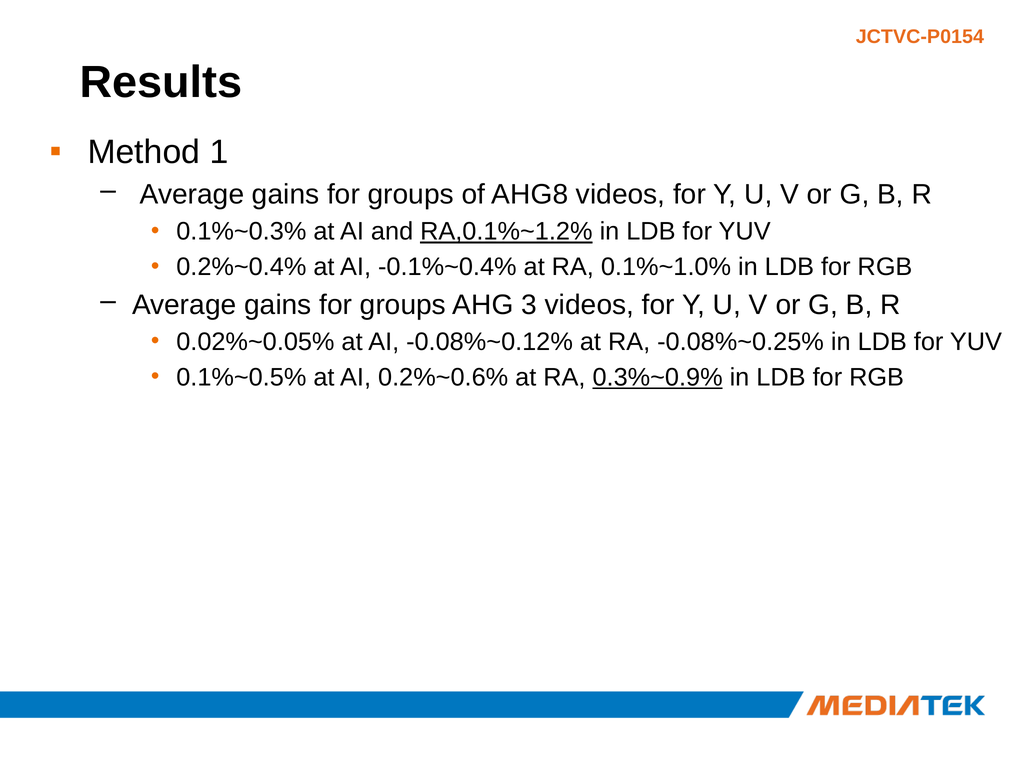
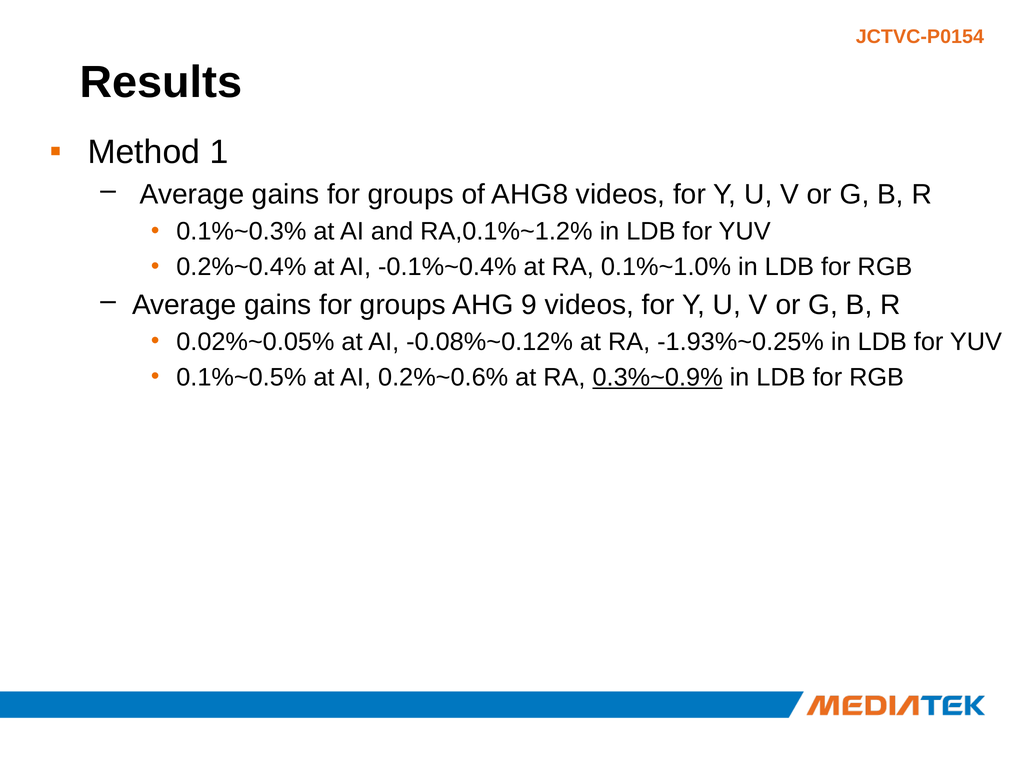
RA,0.1%~1.2% underline: present -> none (506, 232)
3: 3 -> 9 (529, 305)
-0.08%~0.25%: -0.08%~0.25% -> -1.93%~0.25% (741, 342)
